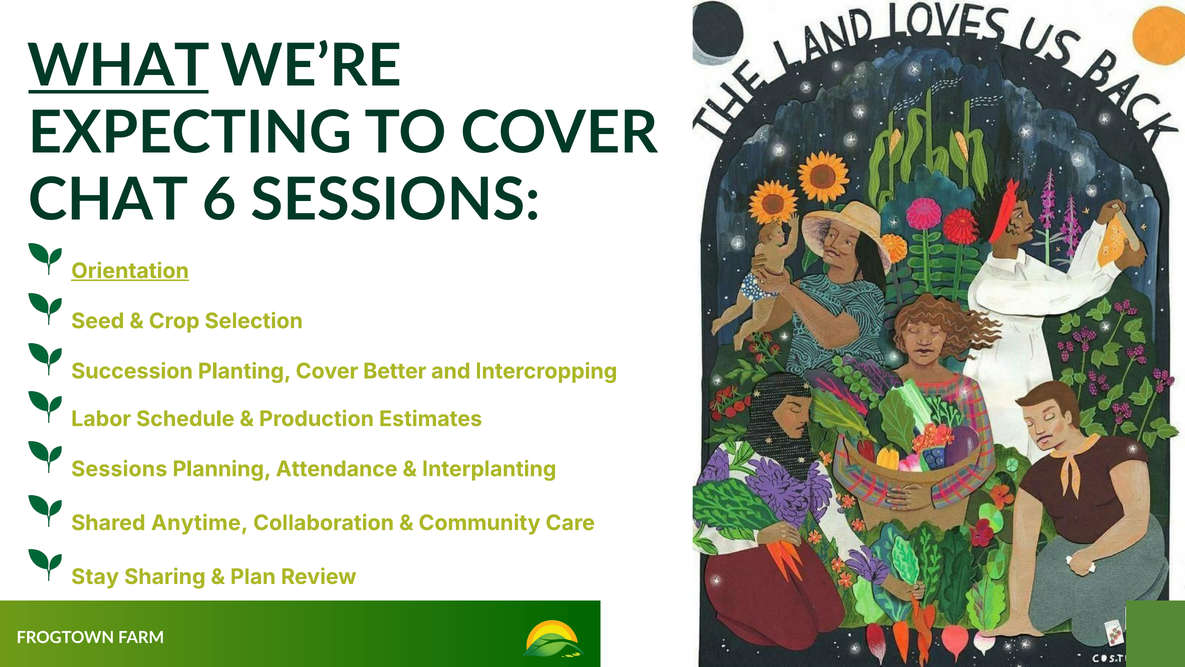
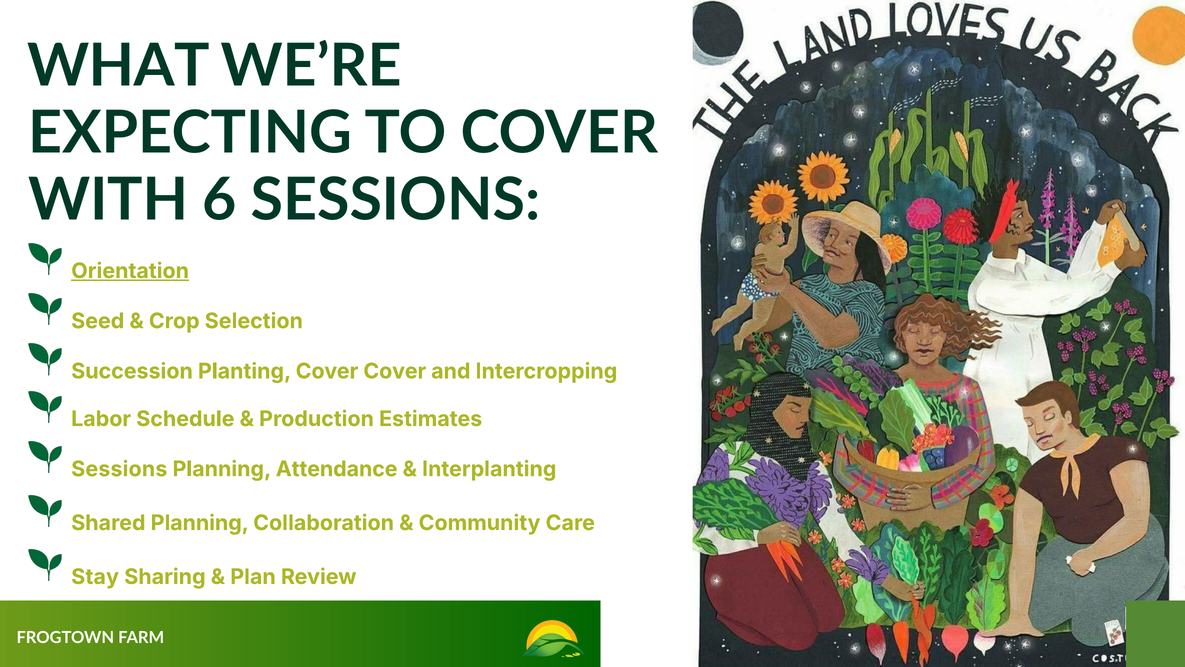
WHAT underline: present -> none (119, 66)
CHAT: CHAT -> WITH (108, 200)
Cover Better: Better -> Cover (395, 371)
Shared Anytime: Anytime -> Planning (200, 523)
